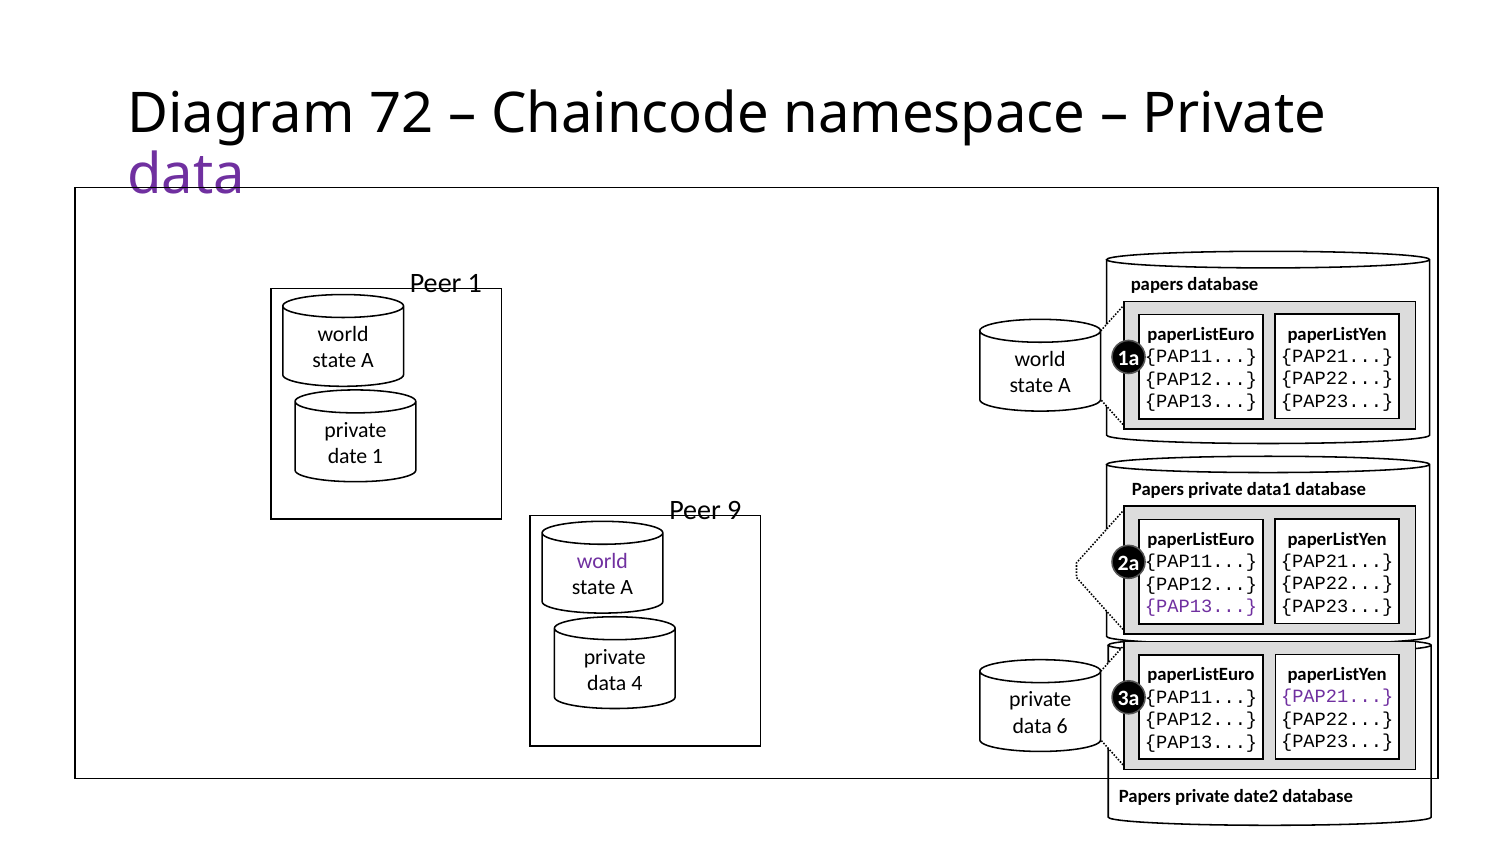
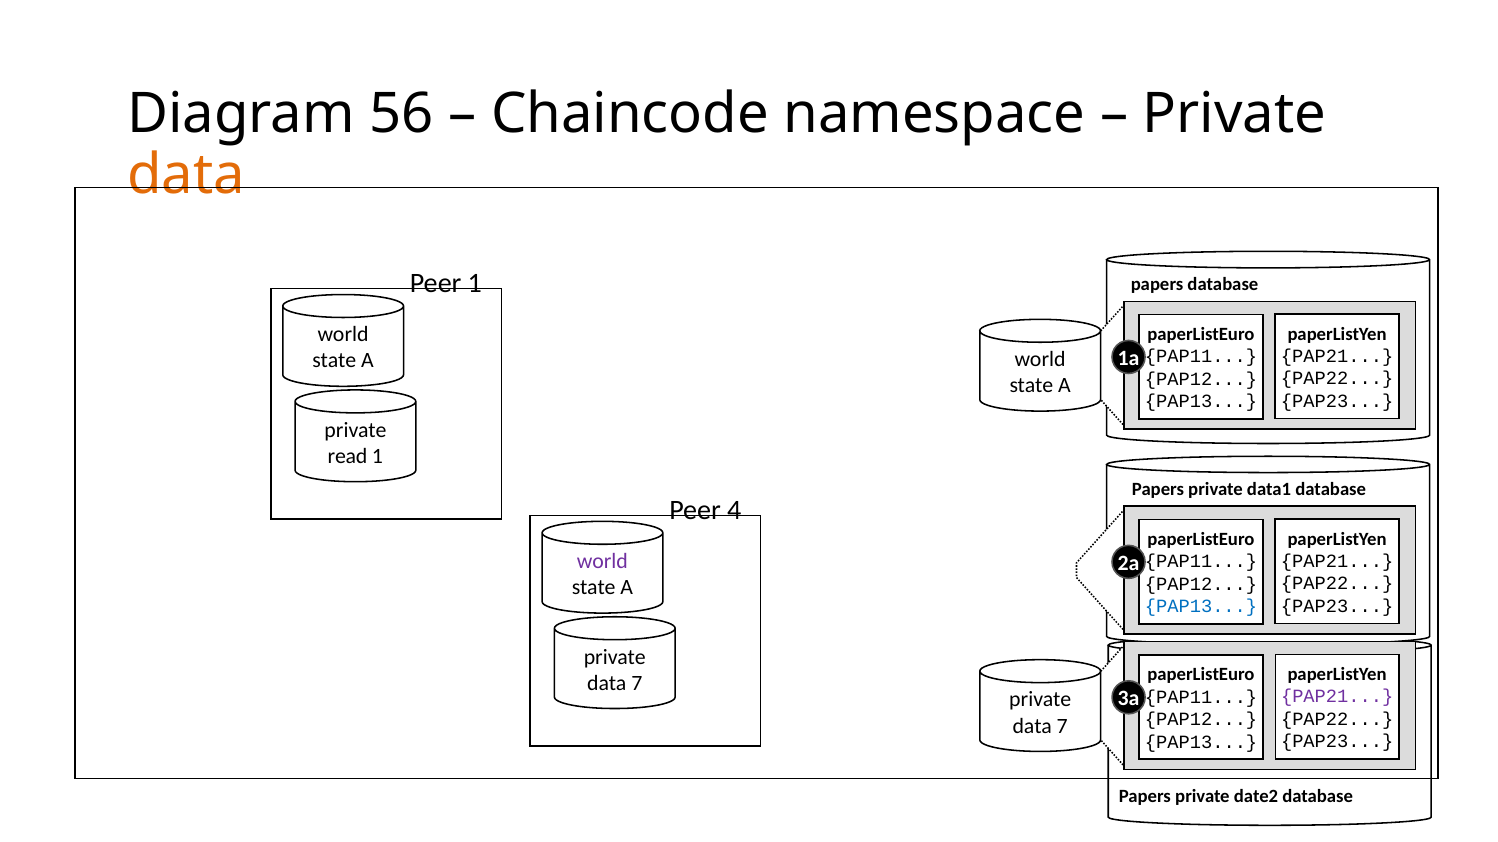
72: 72 -> 56 (402, 114)
data colour: purple -> orange (186, 175)
date: date -> read (348, 457)
9: 9 -> 4 (734, 510)
PAP13 colour: purple -> blue (1201, 607)
4: 4 -> 7 (637, 684)
6: 6 -> 7 (1062, 726)
